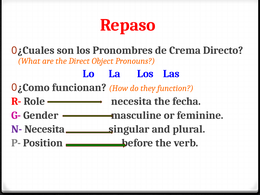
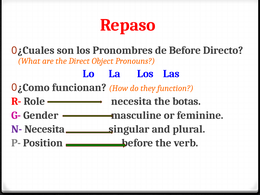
de Crema: Crema -> Before (185, 50)
fecha: fecha -> botas (187, 101)
